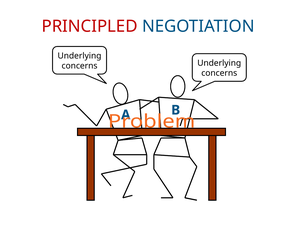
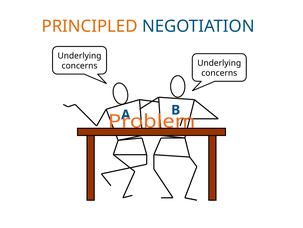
PRINCIPLED colour: red -> orange (90, 26)
